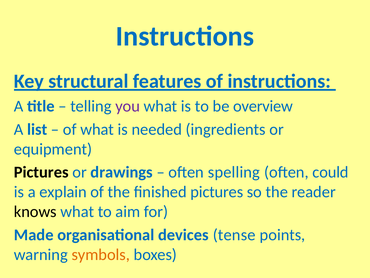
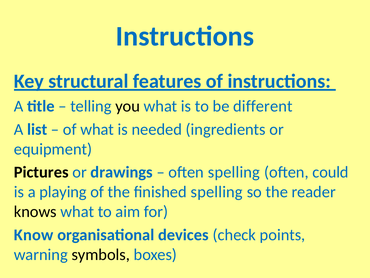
you colour: purple -> black (128, 106)
overview: overview -> different (263, 106)
explain: explain -> playing (63, 192)
finished pictures: pictures -> spelling (217, 192)
Made: Made -> Know (34, 234)
tense: tense -> check (234, 234)
symbols colour: orange -> black (101, 254)
